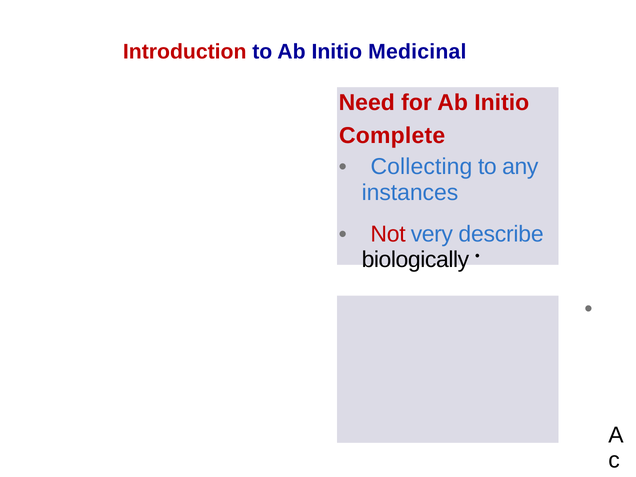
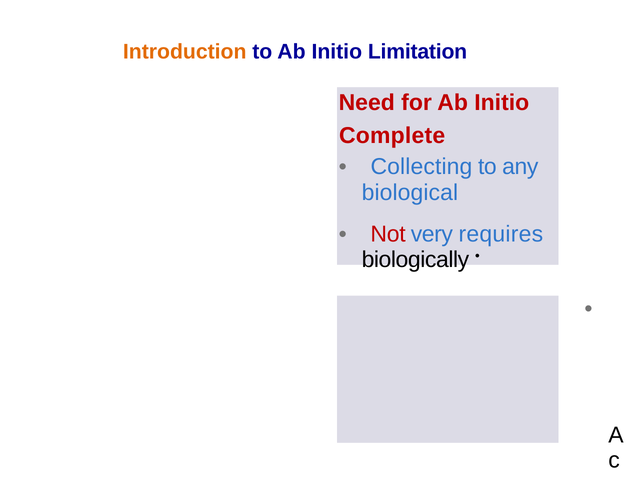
Introduction colour: red -> orange (185, 52)
Medicinal: Medicinal -> Limitation (418, 52)
instances: instances -> biological (410, 192)
describe: describe -> requires (501, 234)
